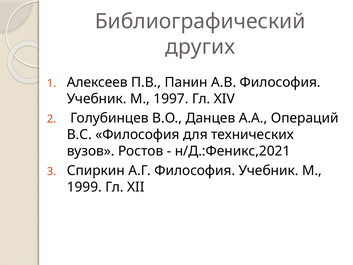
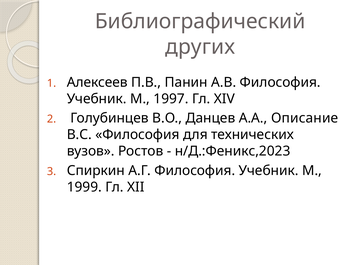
Операций: Операций -> Описание (305, 118)
н/Д.:Феникс,2021: н/Д.:Феникс,2021 -> н/Д.:Феникс,2023 (233, 151)
